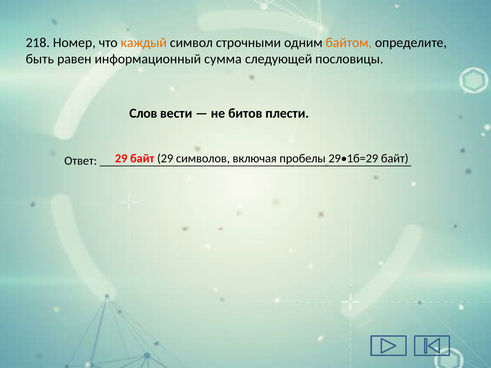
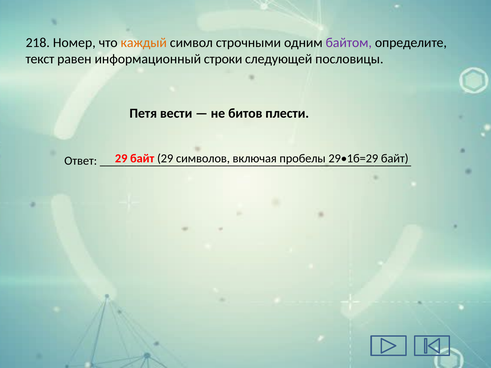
байтом colour: orange -> purple (349, 43)
быть: быть -> текст (40, 59)
сумма: сумма -> cтроки (223, 59)
Слов: Слов -> Петя (143, 114)
